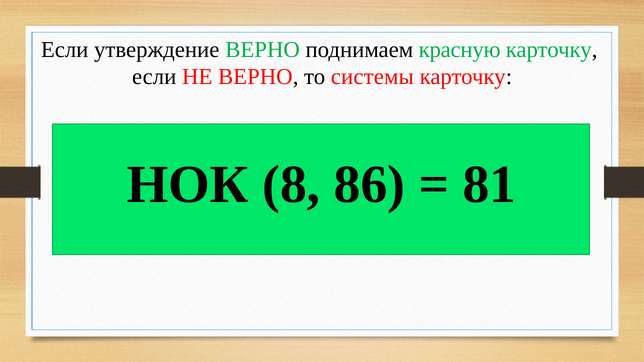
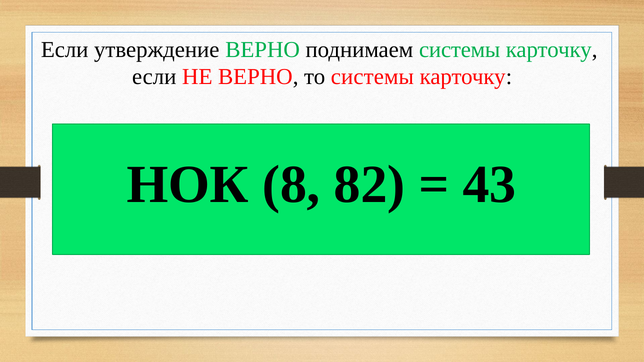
поднимаем красную: красную -> системы (460, 50)
86: 86 -> 82 (370, 184)
81: 81 -> 43 (489, 184)
